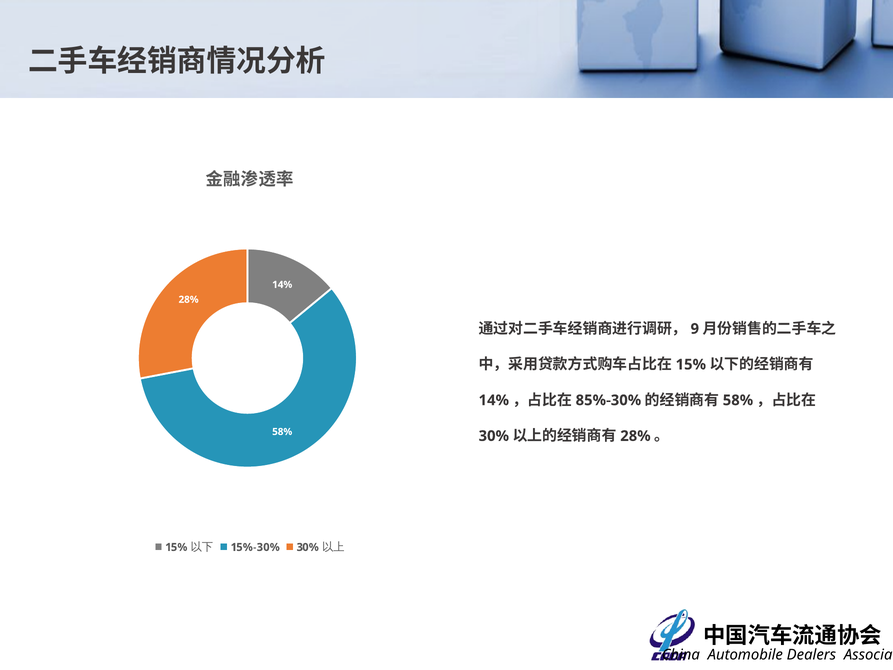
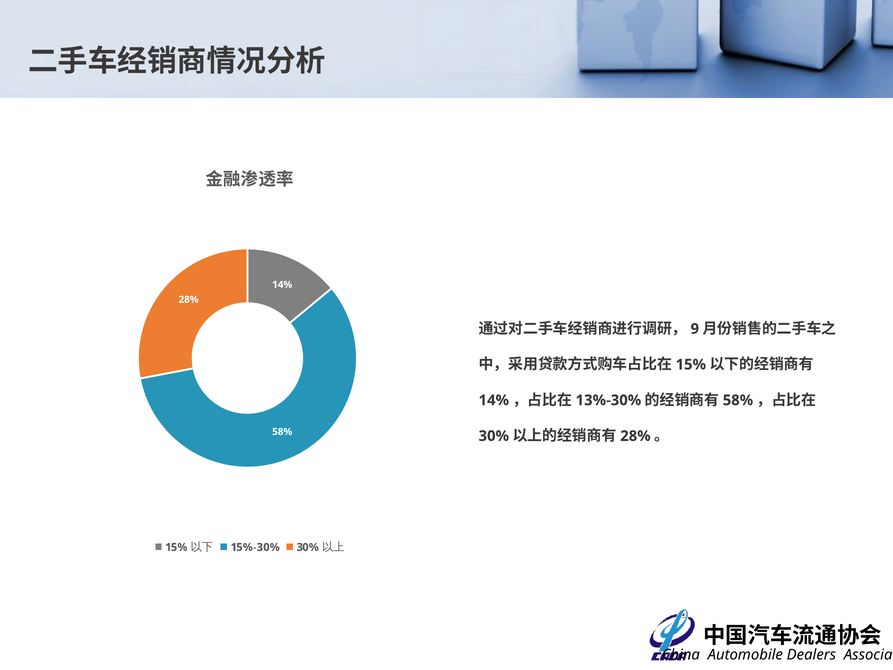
85%-30%: 85%-30% -> 13%-30% (608, 400)
